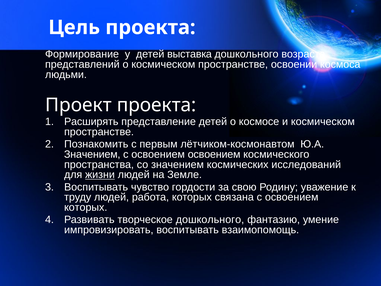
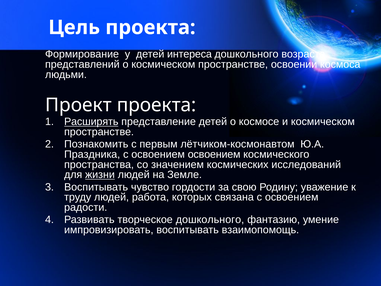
выставка: выставка -> интереса (189, 54)
Расширять underline: none -> present (91, 122)
Значением: Значением -> Праздника (92, 154)
которых: которых -> радости (86, 207)
